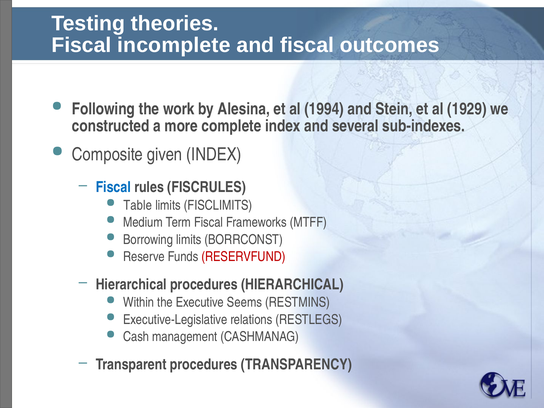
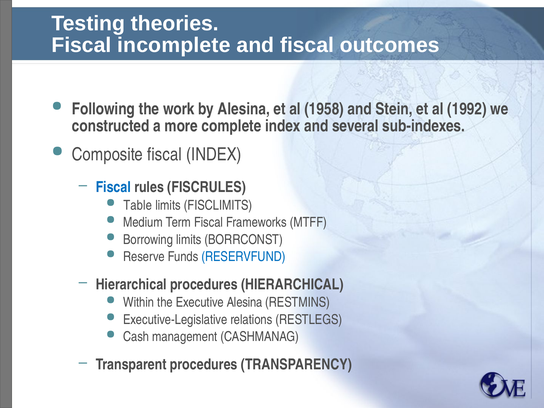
1994: 1994 -> 1958 (324, 109)
1929: 1929 -> 1992 (467, 109)
Composite given: given -> fiscal (164, 155)
RESERVFUND colour: red -> blue (243, 257)
Executive Seems: Seems -> Alesina (245, 303)
